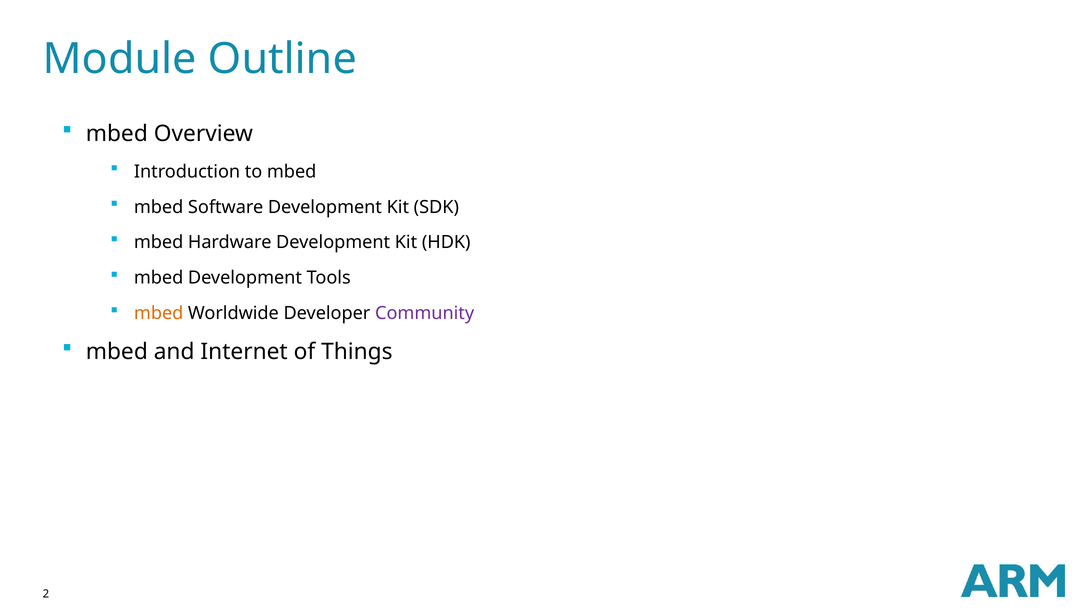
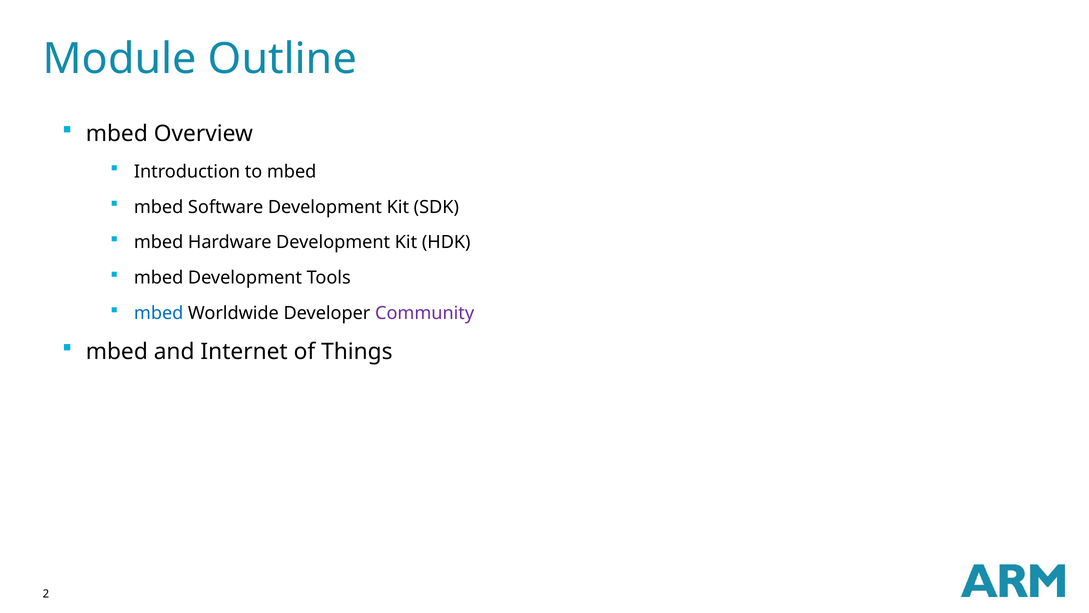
mbed colour: orange -> blue (159, 313)
